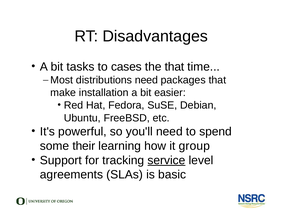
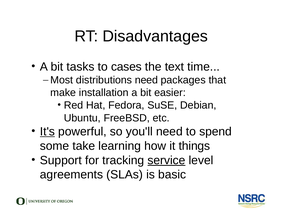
the that: that -> text (174, 67)
It's underline: none -> present (47, 131)
their: their -> take (84, 146)
group: group -> things (194, 146)
